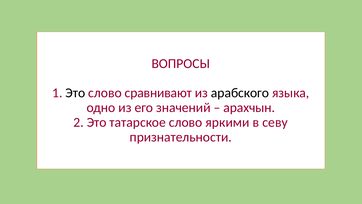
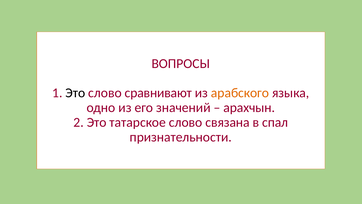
арабского colour: black -> orange (240, 93)
яркими: яркими -> связана (228, 122)
севу: севу -> спал (275, 122)
